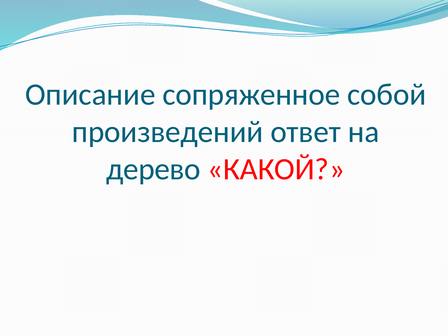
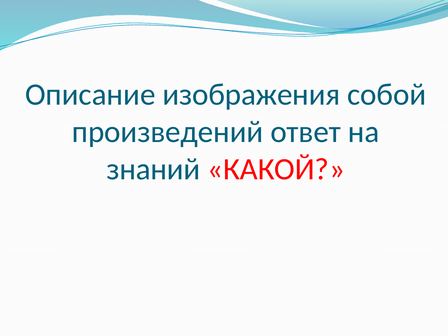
сопряженное: сопряженное -> изображения (251, 94)
дерево: дерево -> знаний (153, 169)
